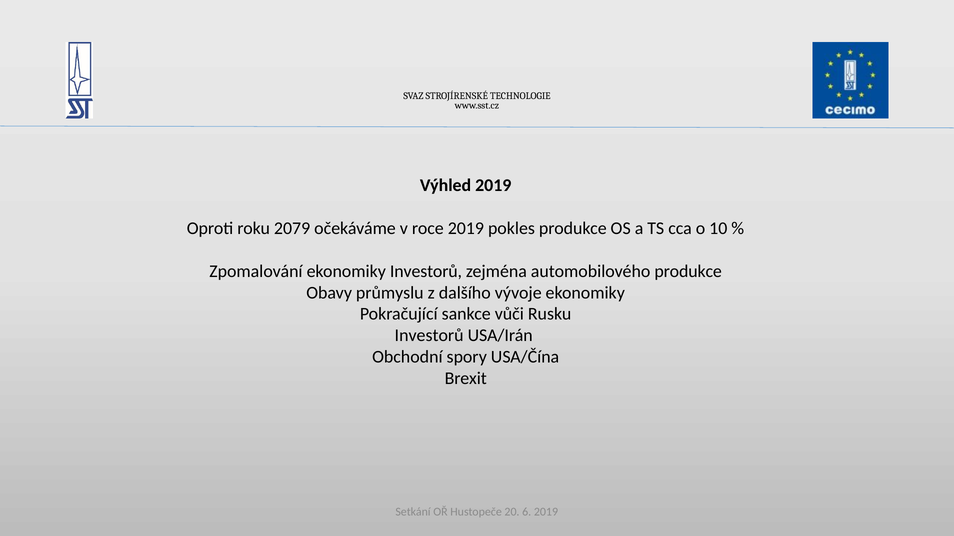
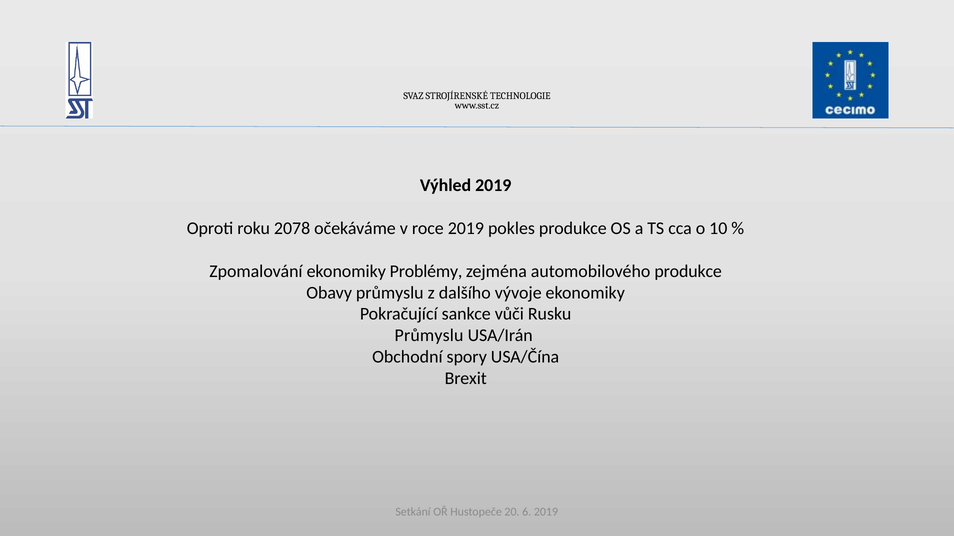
2079: 2079 -> 2078 (292, 229)
ekonomiky Investorů: Investorů -> Problémy (426, 272)
Investorů: Investorů -> Průmyslu (429, 336)
